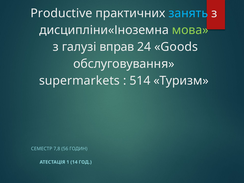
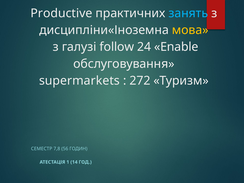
мова colour: light green -> yellow (190, 30)
вправ: вправ -> follow (117, 47)
Goods: Goods -> Enable (176, 47)
514: 514 -> 272 (140, 81)
